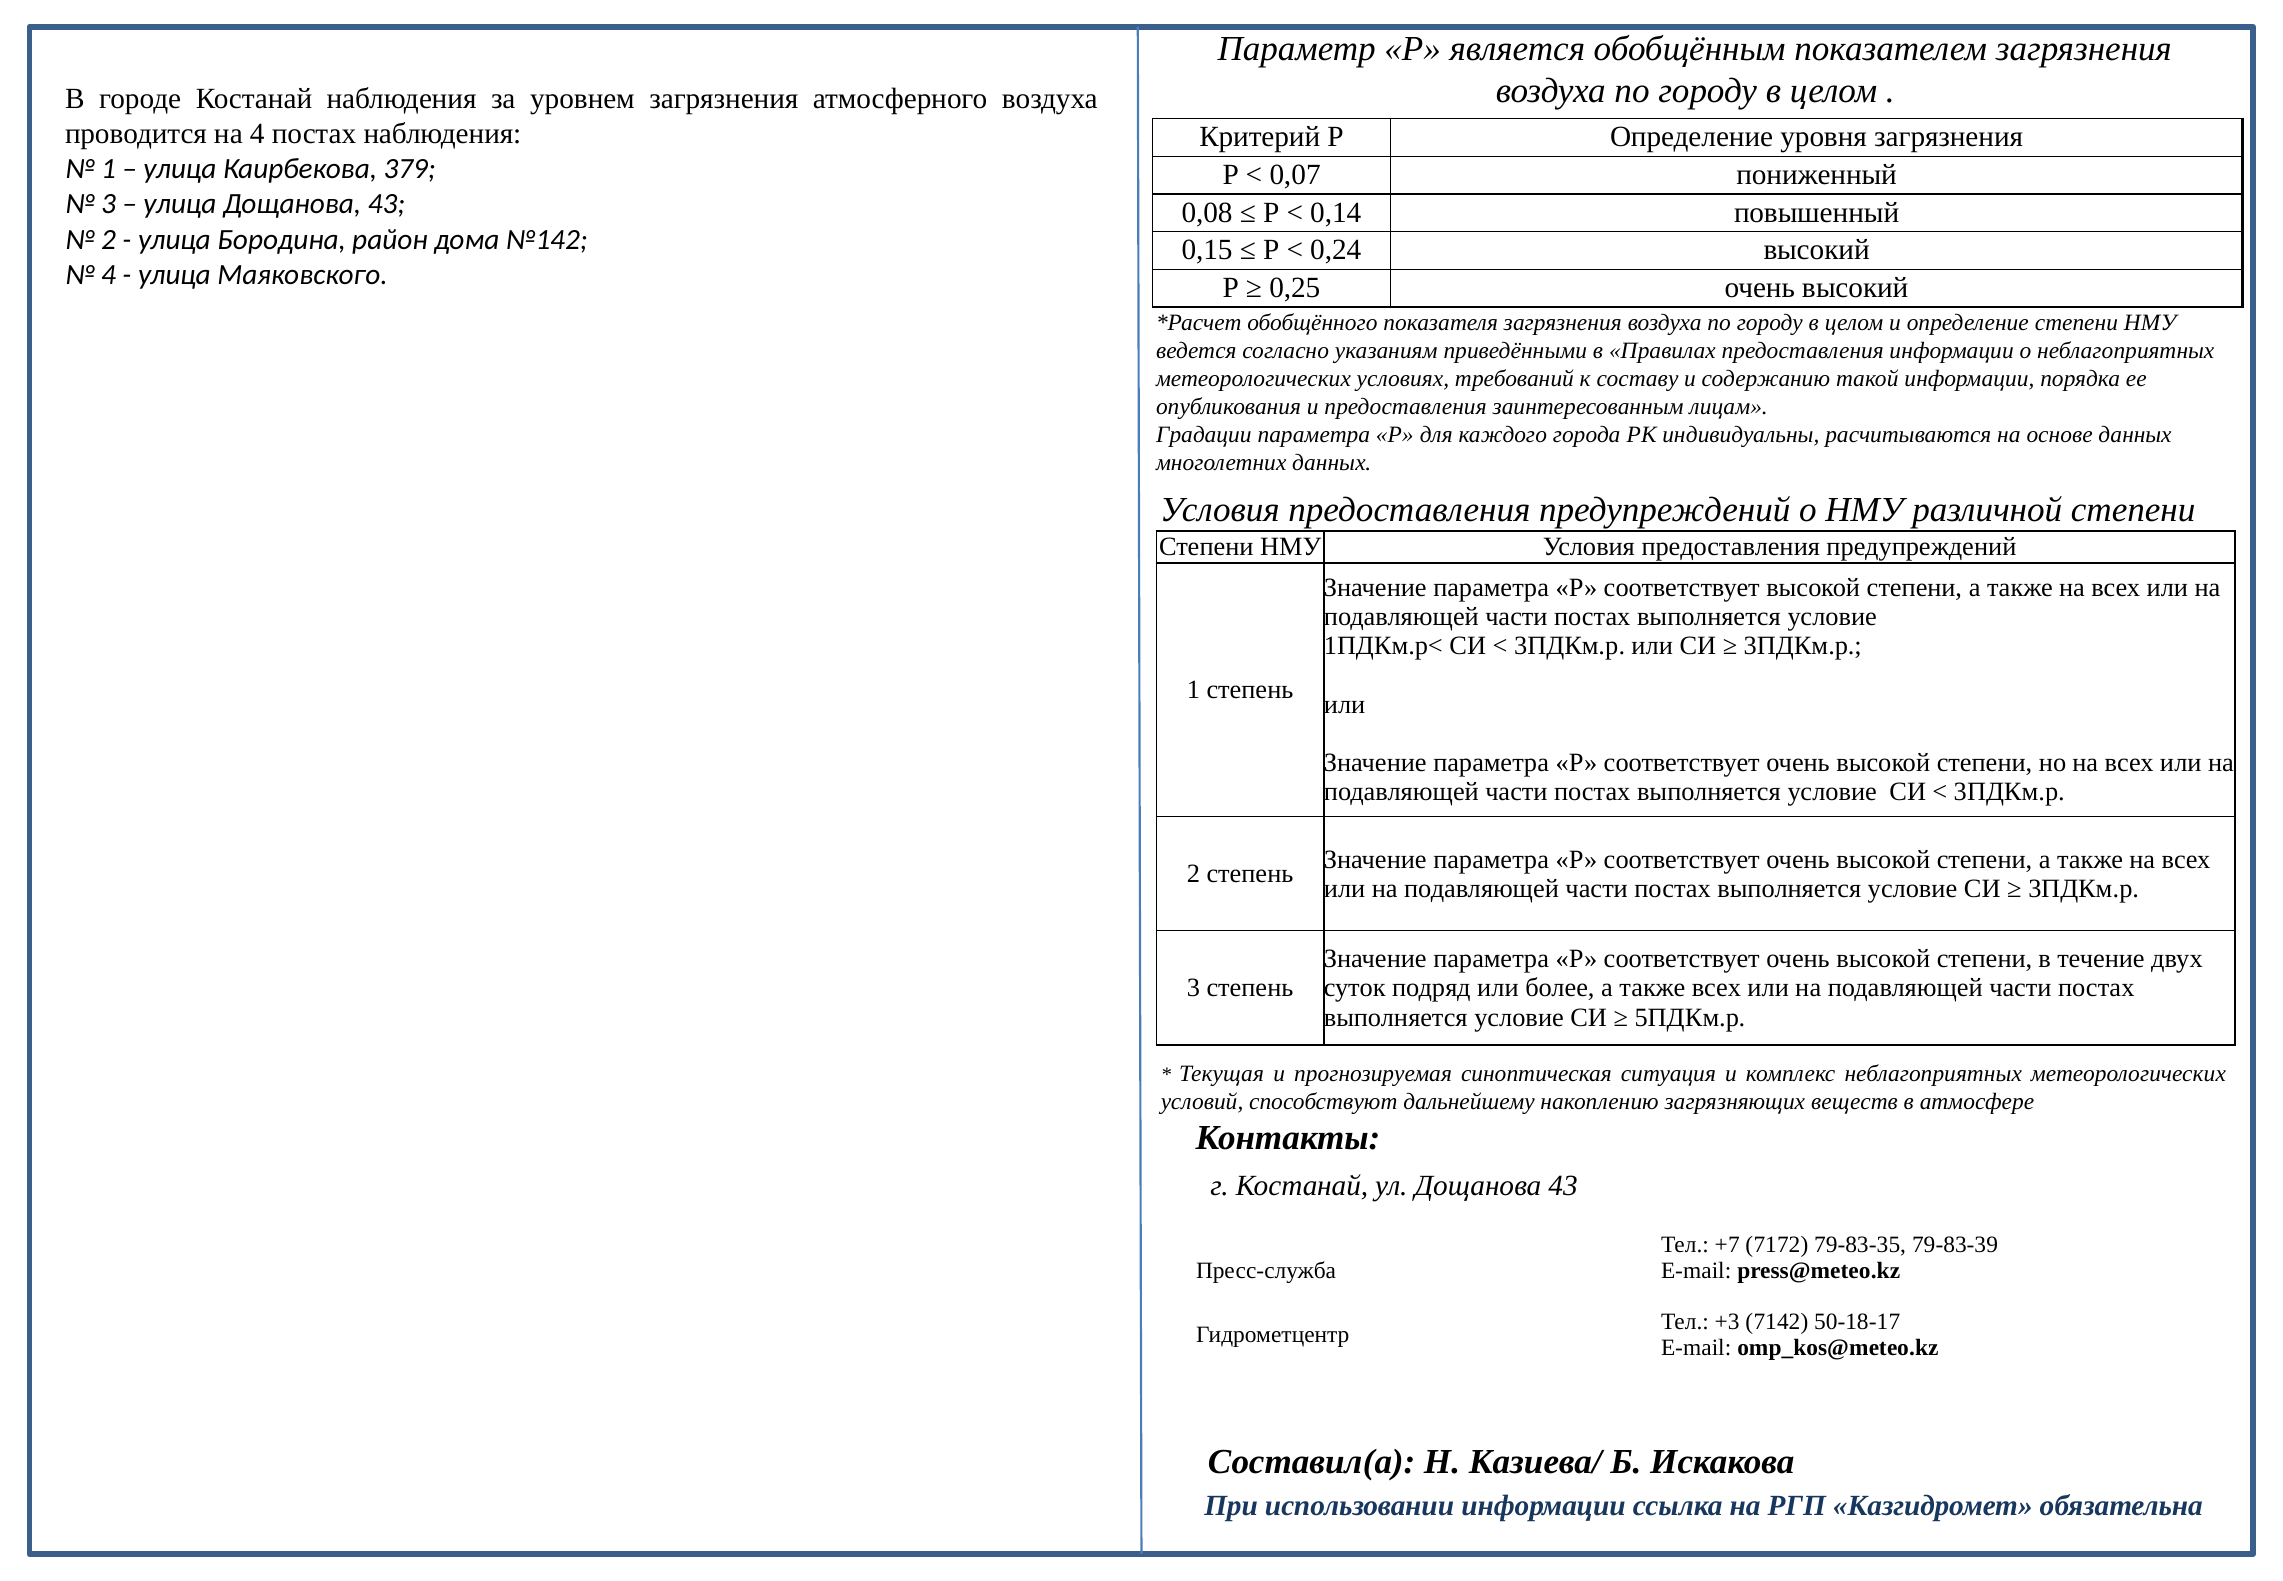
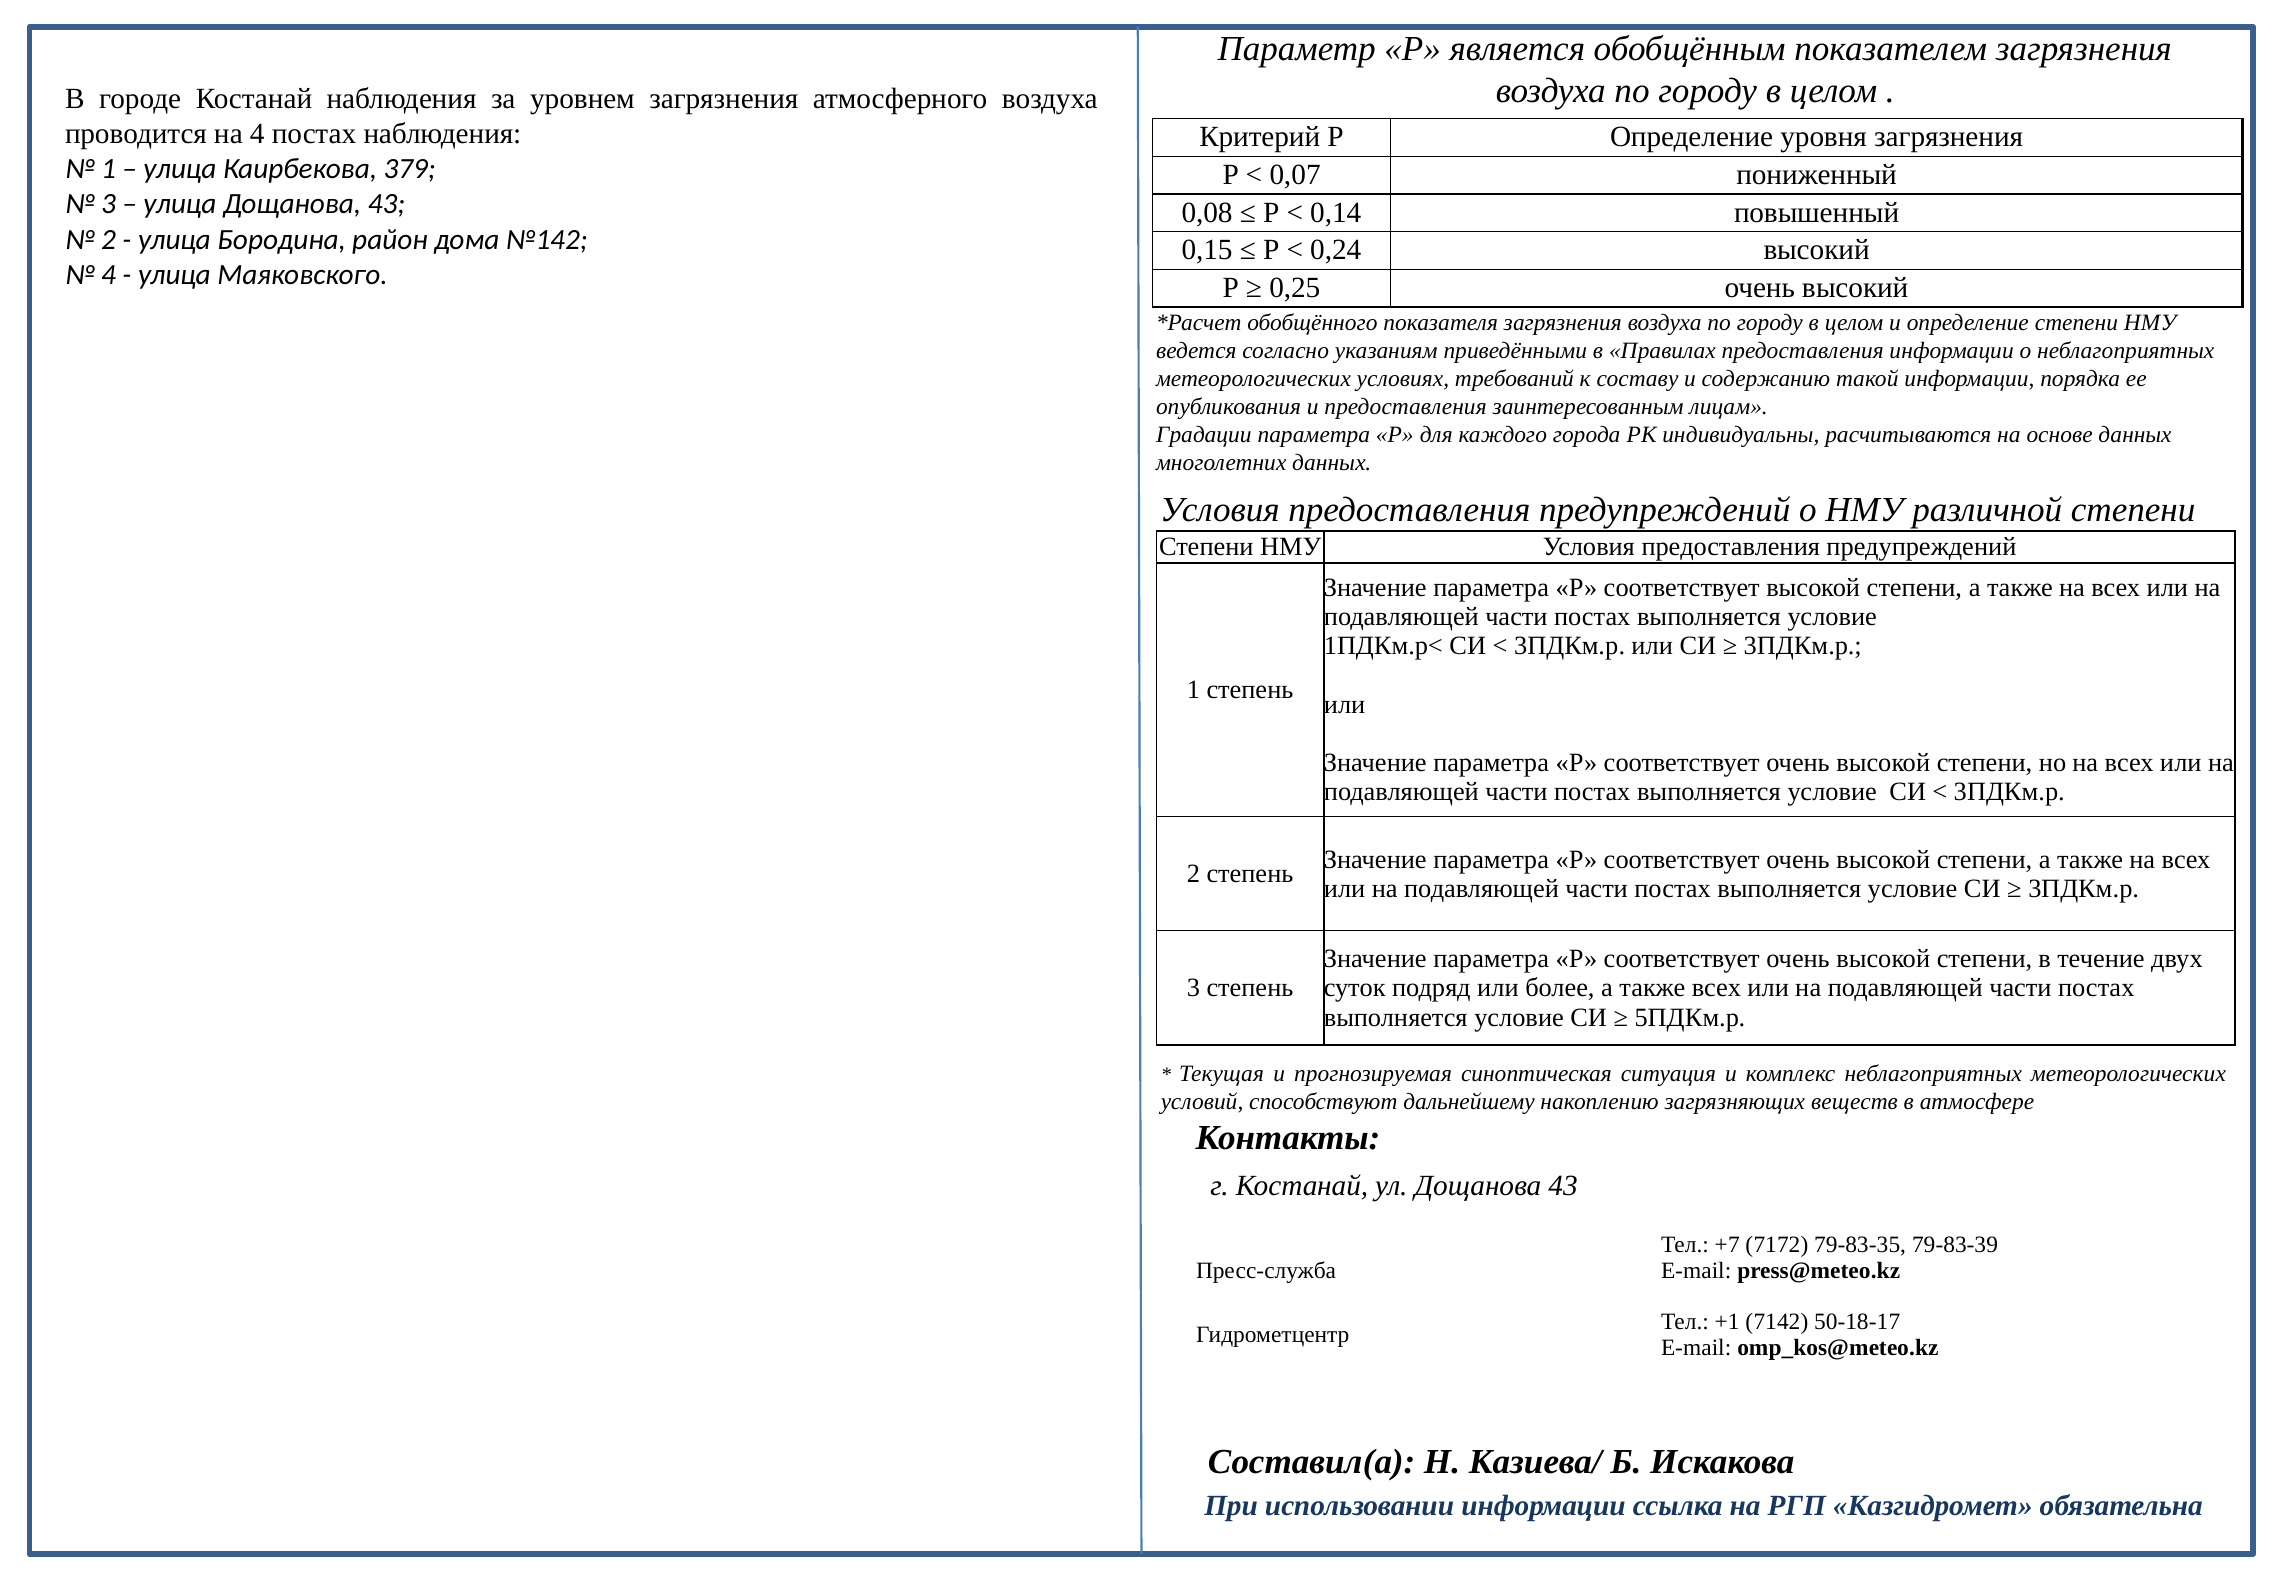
+3: +3 -> +1 (1727, 1322)
